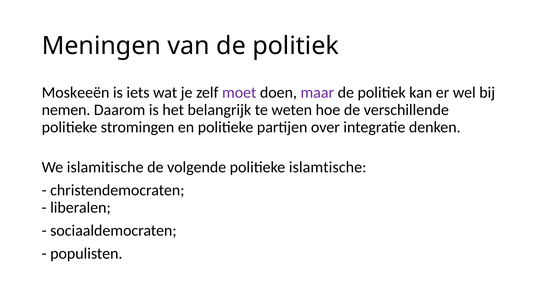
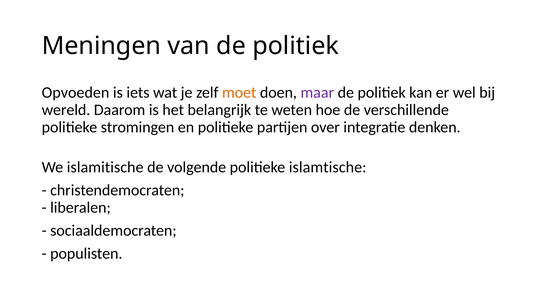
Moskeeën: Moskeeën -> Opvoeden (76, 92)
moet colour: purple -> orange (239, 92)
nemen: nemen -> wereld (66, 110)
